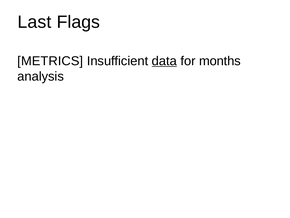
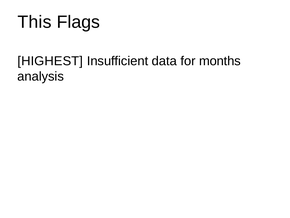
Last: Last -> This (34, 22)
METRICS: METRICS -> HIGHEST (50, 61)
data underline: present -> none (164, 61)
